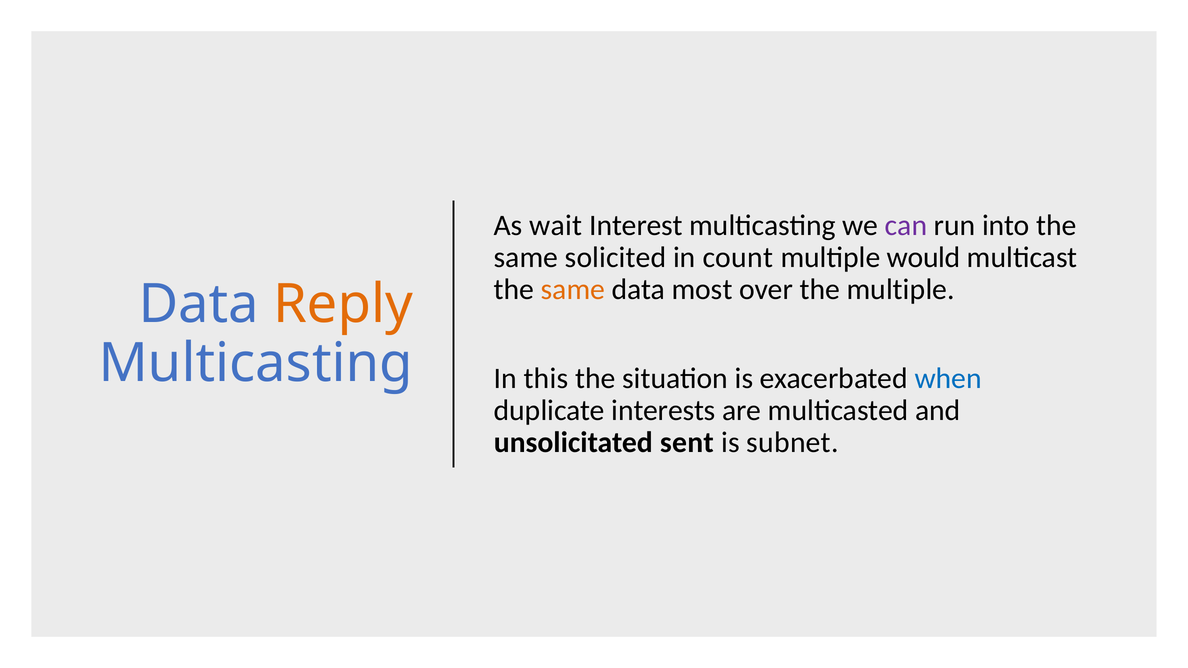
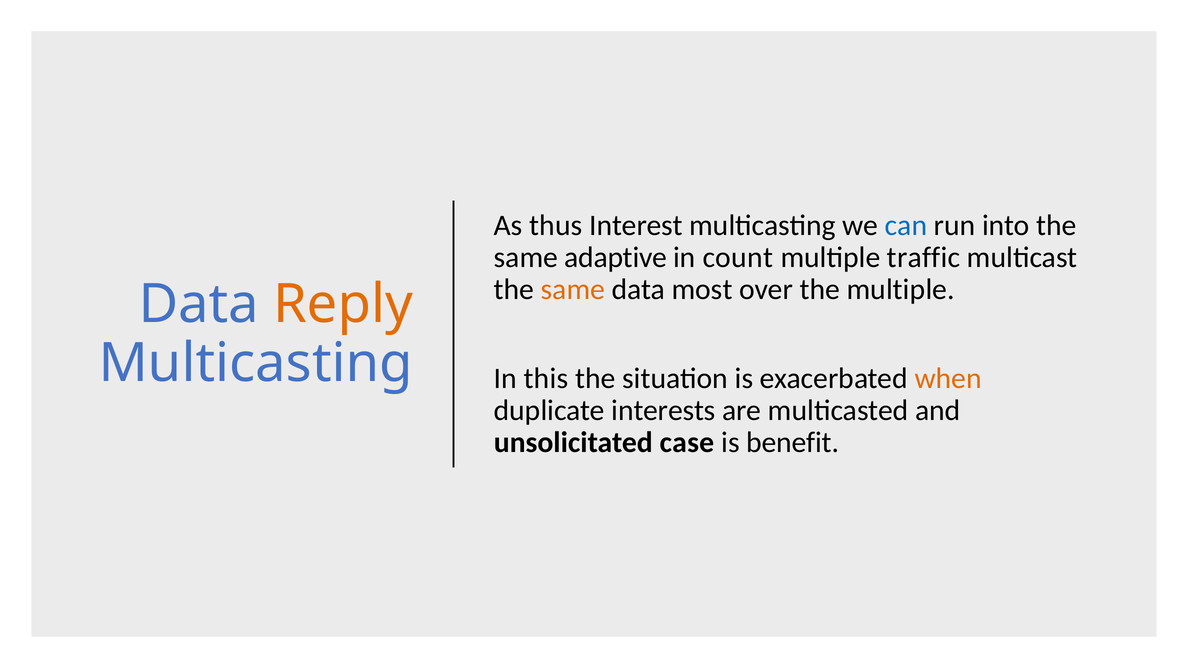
wait: wait -> thus (556, 225)
can colour: purple -> blue (906, 225)
solicited: solicited -> adaptive (616, 257)
would: would -> traffic (923, 257)
when colour: blue -> orange (948, 378)
sent: sent -> case (687, 442)
subnet: subnet -> benefit (793, 442)
